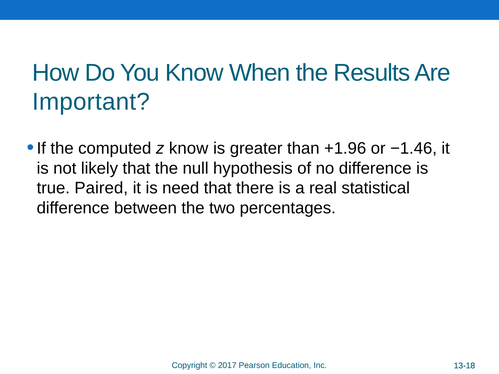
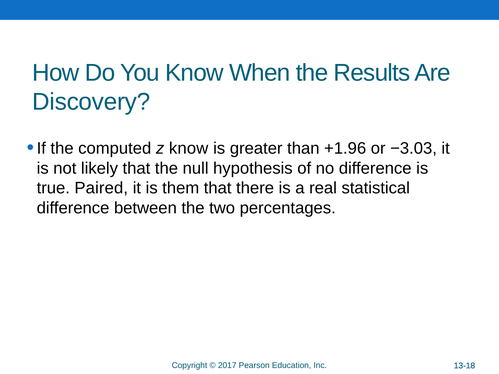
Important: Important -> Discovery (91, 102)
−1.46: −1.46 -> −3.03 (414, 148)
need: need -> them (181, 188)
